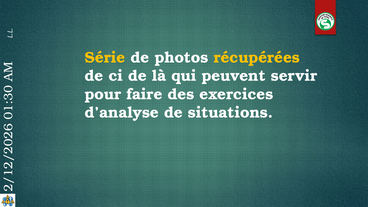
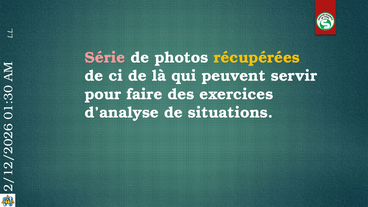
Série colour: yellow -> pink (105, 57)
